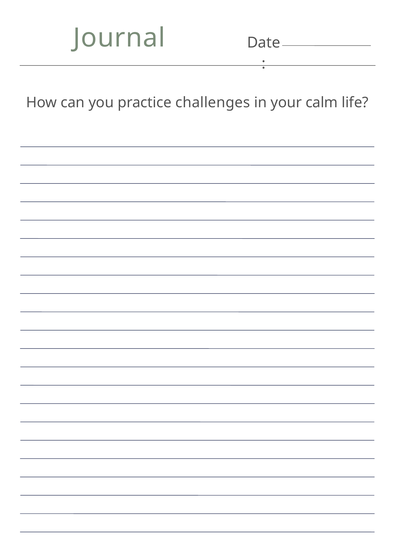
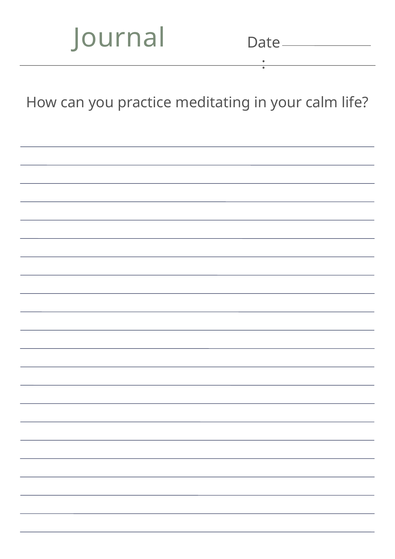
challenges: challenges -> meditating (213, 102)
